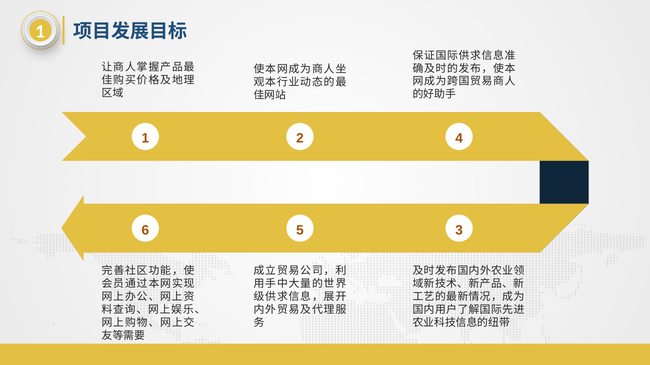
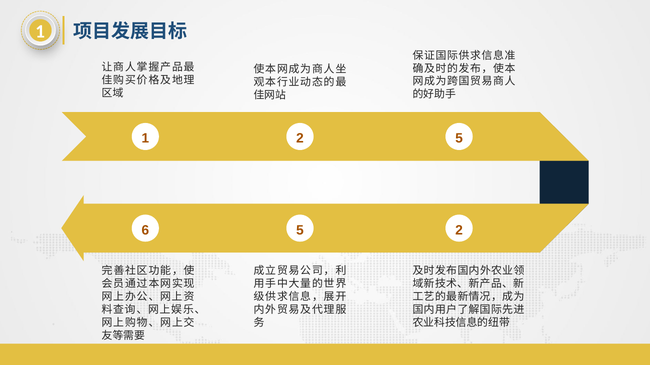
2 4: 4 -> 5 (459, 139)
5 3: 3 -> 2 (459, 230)
